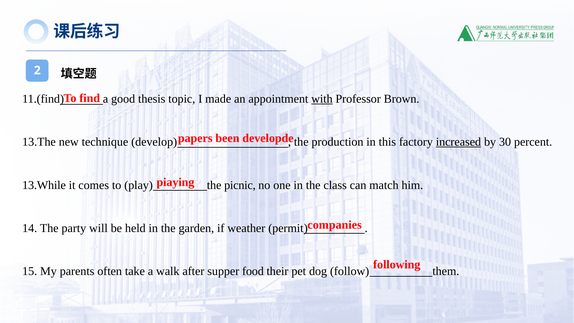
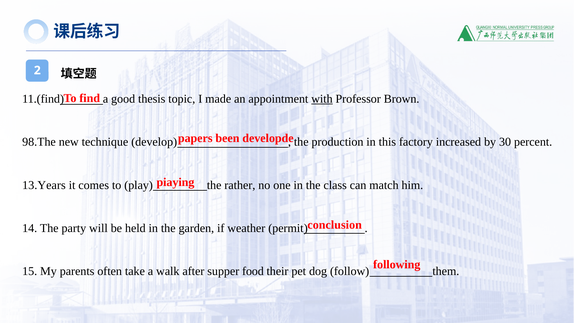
13.The: 13.The -> 98.The (39, 142)
increased underline: present -> none (458, 142)
13.While: 13.While -> 13.Years (44, 185)
picnic: picnic -> rather (240, 185)
companies: companies -> conclusion (335, 225)
